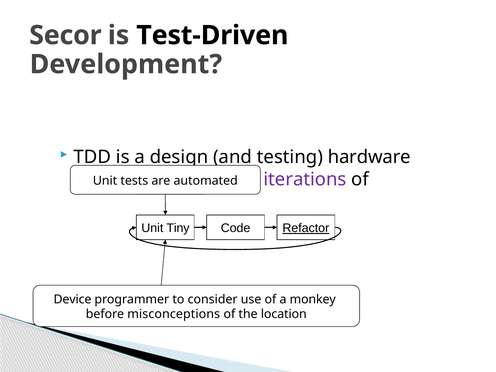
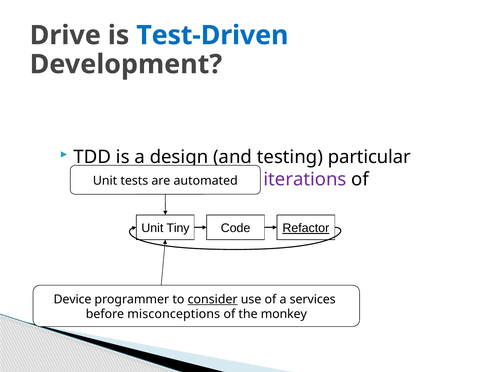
Secor: Secor -> Drive (65, 35)
Test-Driven colour: black -> blue (212, 35)
hardware: hardware -> particular (369, 157)
consider underline: none -> present (213, 299)
monkey: monkey -> services (313, 299)
location: location -> monkey (284, 314)
